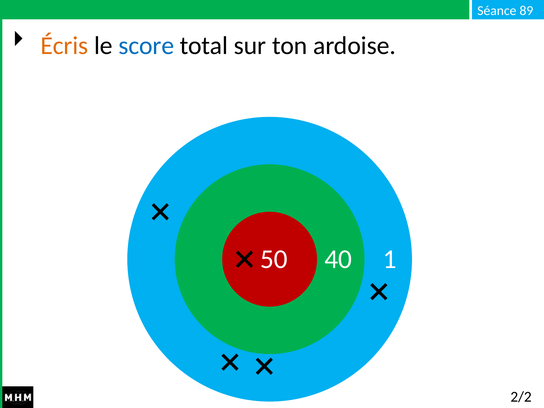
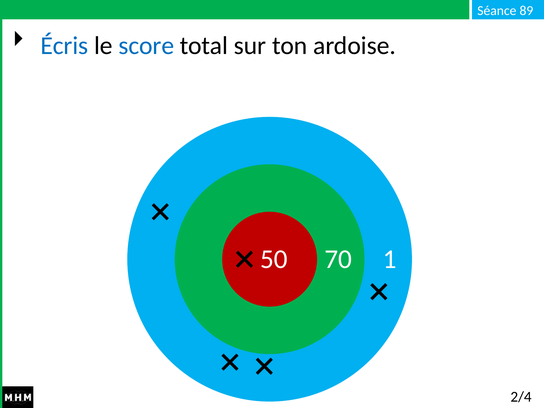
Écris colour: orange -> blue (64, 46)
40: 40 -> 70 (338, 259)
2/2: 2/2 -> 2/4 (521, 397)
